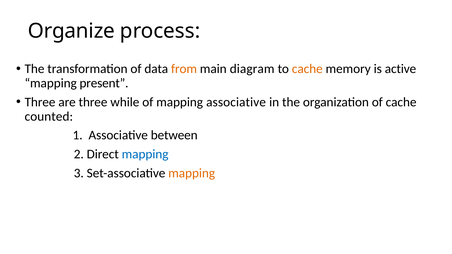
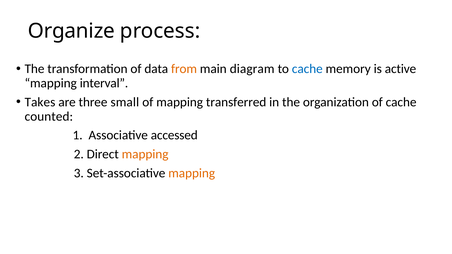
cache colour: orange -> blue (307, 69)
present: present -> interval (104, 83)
Three: Three -> Takes (40, 102)
while: while -> small (125, 102)
mapping associative: associative -> transferred (236, 102)
between: between -> accessed (174, 135)
mapping colour: blue -> orange (145, 154)
